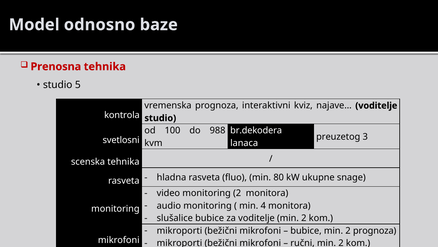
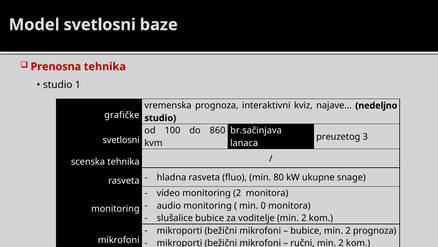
Model odnosno: odnosno -> svetlosni (100, 25)
5: 5 -> 1 (78, 85)
najave voditelje: voditelje -> nedeljno (376, 105)
kontrola: kontrola -> grafičke (122, 115)
988: 988 -> 860 (218, 130)
br.dekodera: br.dekodera -> br.sačinjava (256, 130)
4: 4 -> 0 (263, 205)
